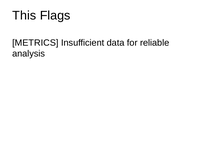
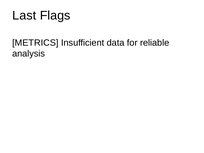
This: This -> Last (24, 15)
